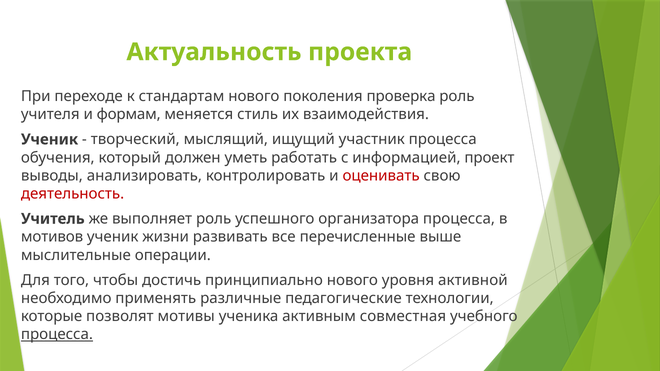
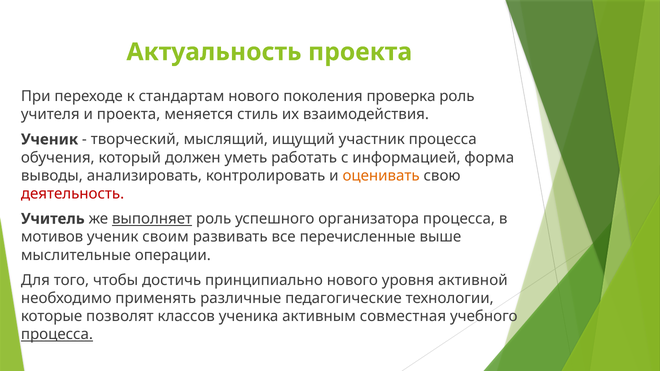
и формам: формам -> проекта (129, 114)
проект: проект -> форма (489, 158)
оценивать colour: red -> orange (381, 176)
выполняет underline: none -> present (152, 219)
жизни: жизни -> своим (166, 237)
мотивы: мотивы -> классов (186, 317)
